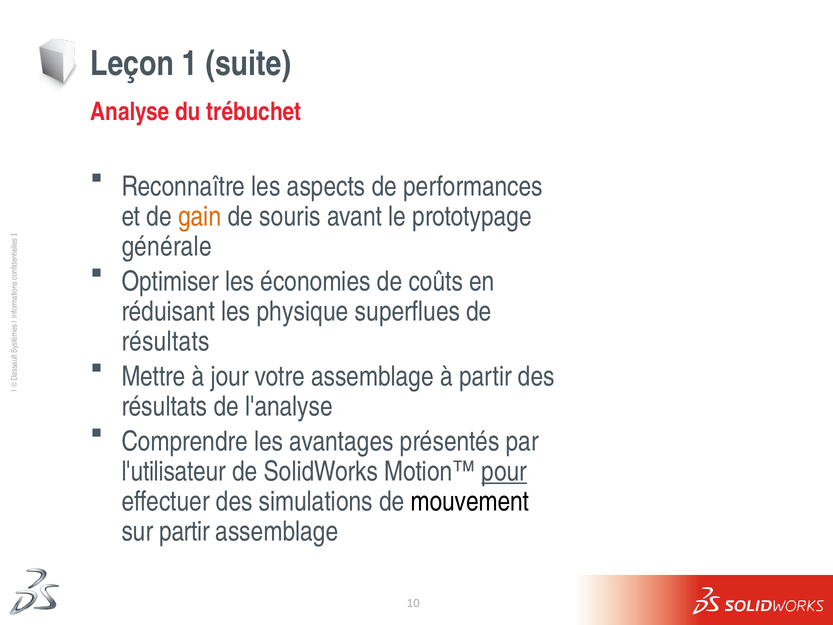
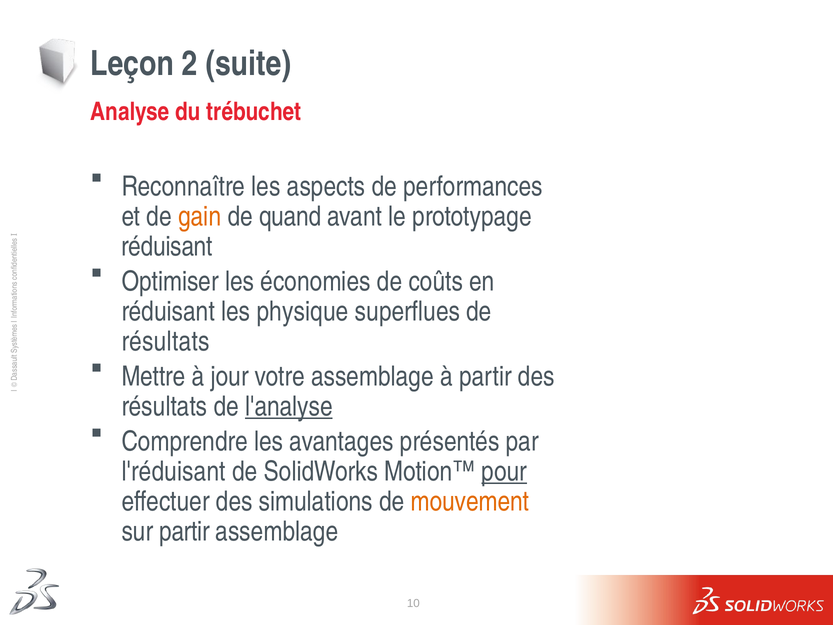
1: 1 -> 2 (190, 64)
souris: souris -> quand (290, 216)
générale: générale -> réduisant (167, 246)
l'analyse underline: none -> present (289, 406)
l'utilisateur: l'utilisateur -> l'réduisant (174, 471)
mouvement colour: black -> orange (470, 501)
